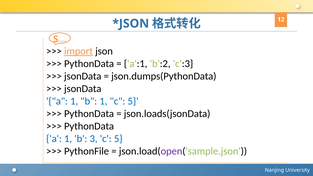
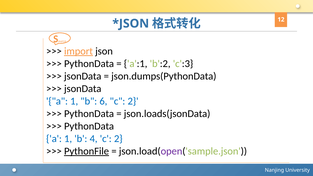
b 1: 1 -> 6 (103, 101)
5: 5 -> 2 (133, 101)
3: 3 -> 4 (94, 139)
5: 5 -> 2 (118, 139)
PythonFile underline: none -> present (87, 151)
